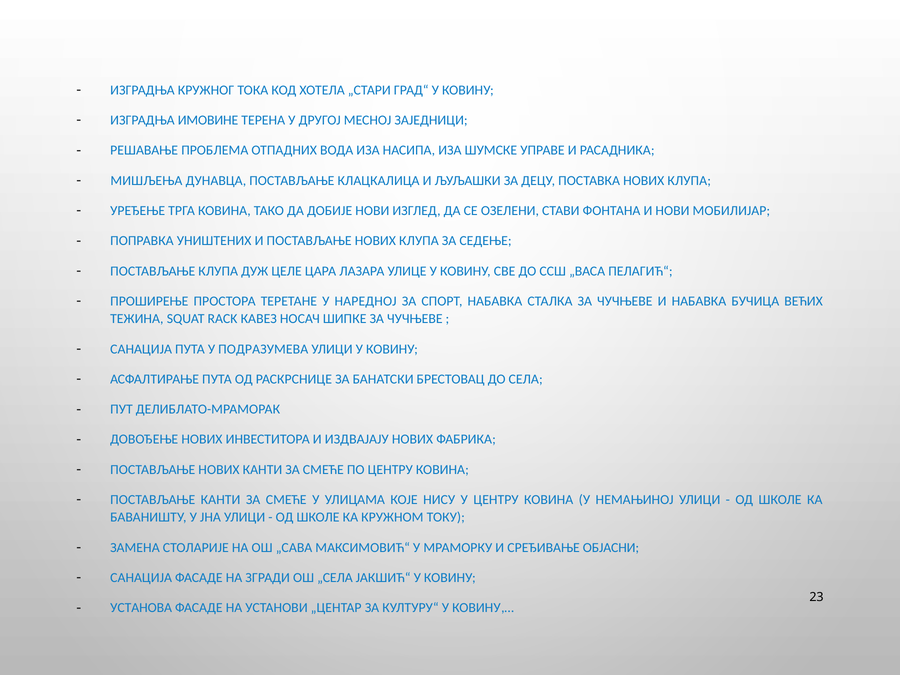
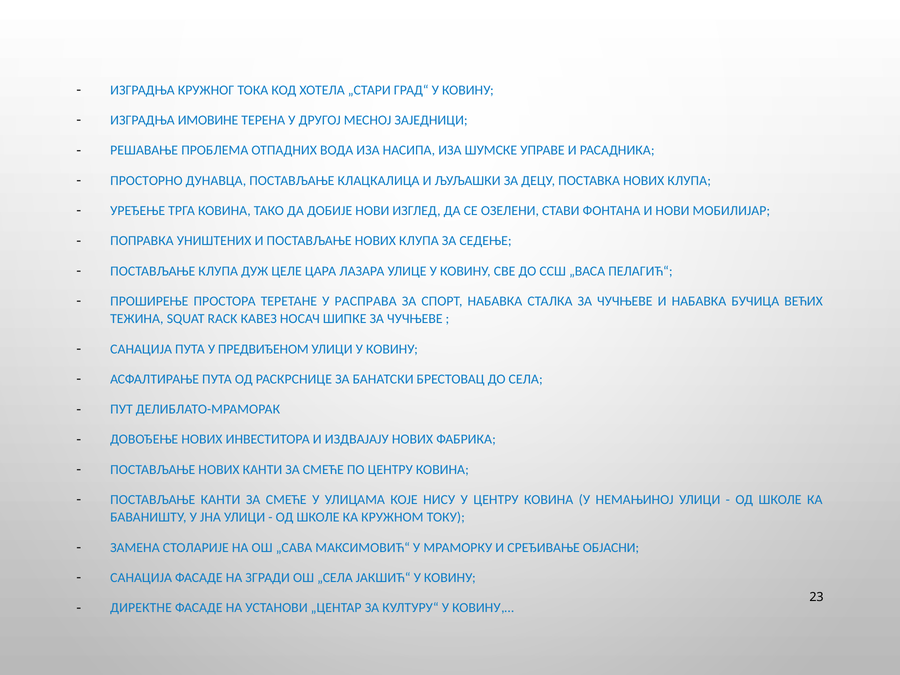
МИШЉЕЊА: МИШЉЕЊА -> ПРОСТОРНО (146, 181)
НАРЕДНОЈ: НАРЕДНОЈ -> РАСПРАВА (366, 301)
ПОДРАЗУМЕВА: ПОДРАЗУМЕВА -> ПРЕДВИЂЕНОМ (263, 349)
УСТАНОВА: УСТАНОВА -> ДИРЕКТНЕ (141, 608)
